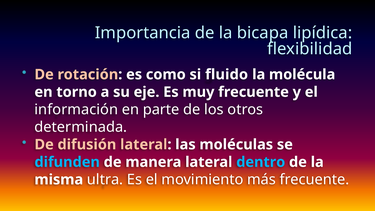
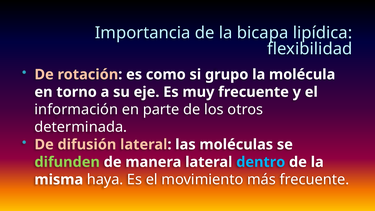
fluido: fluido -> grupo (227, 74)
difunden colour: light blue -> light green (67, 162)
ultra: ultra -> haya (105, 180)
